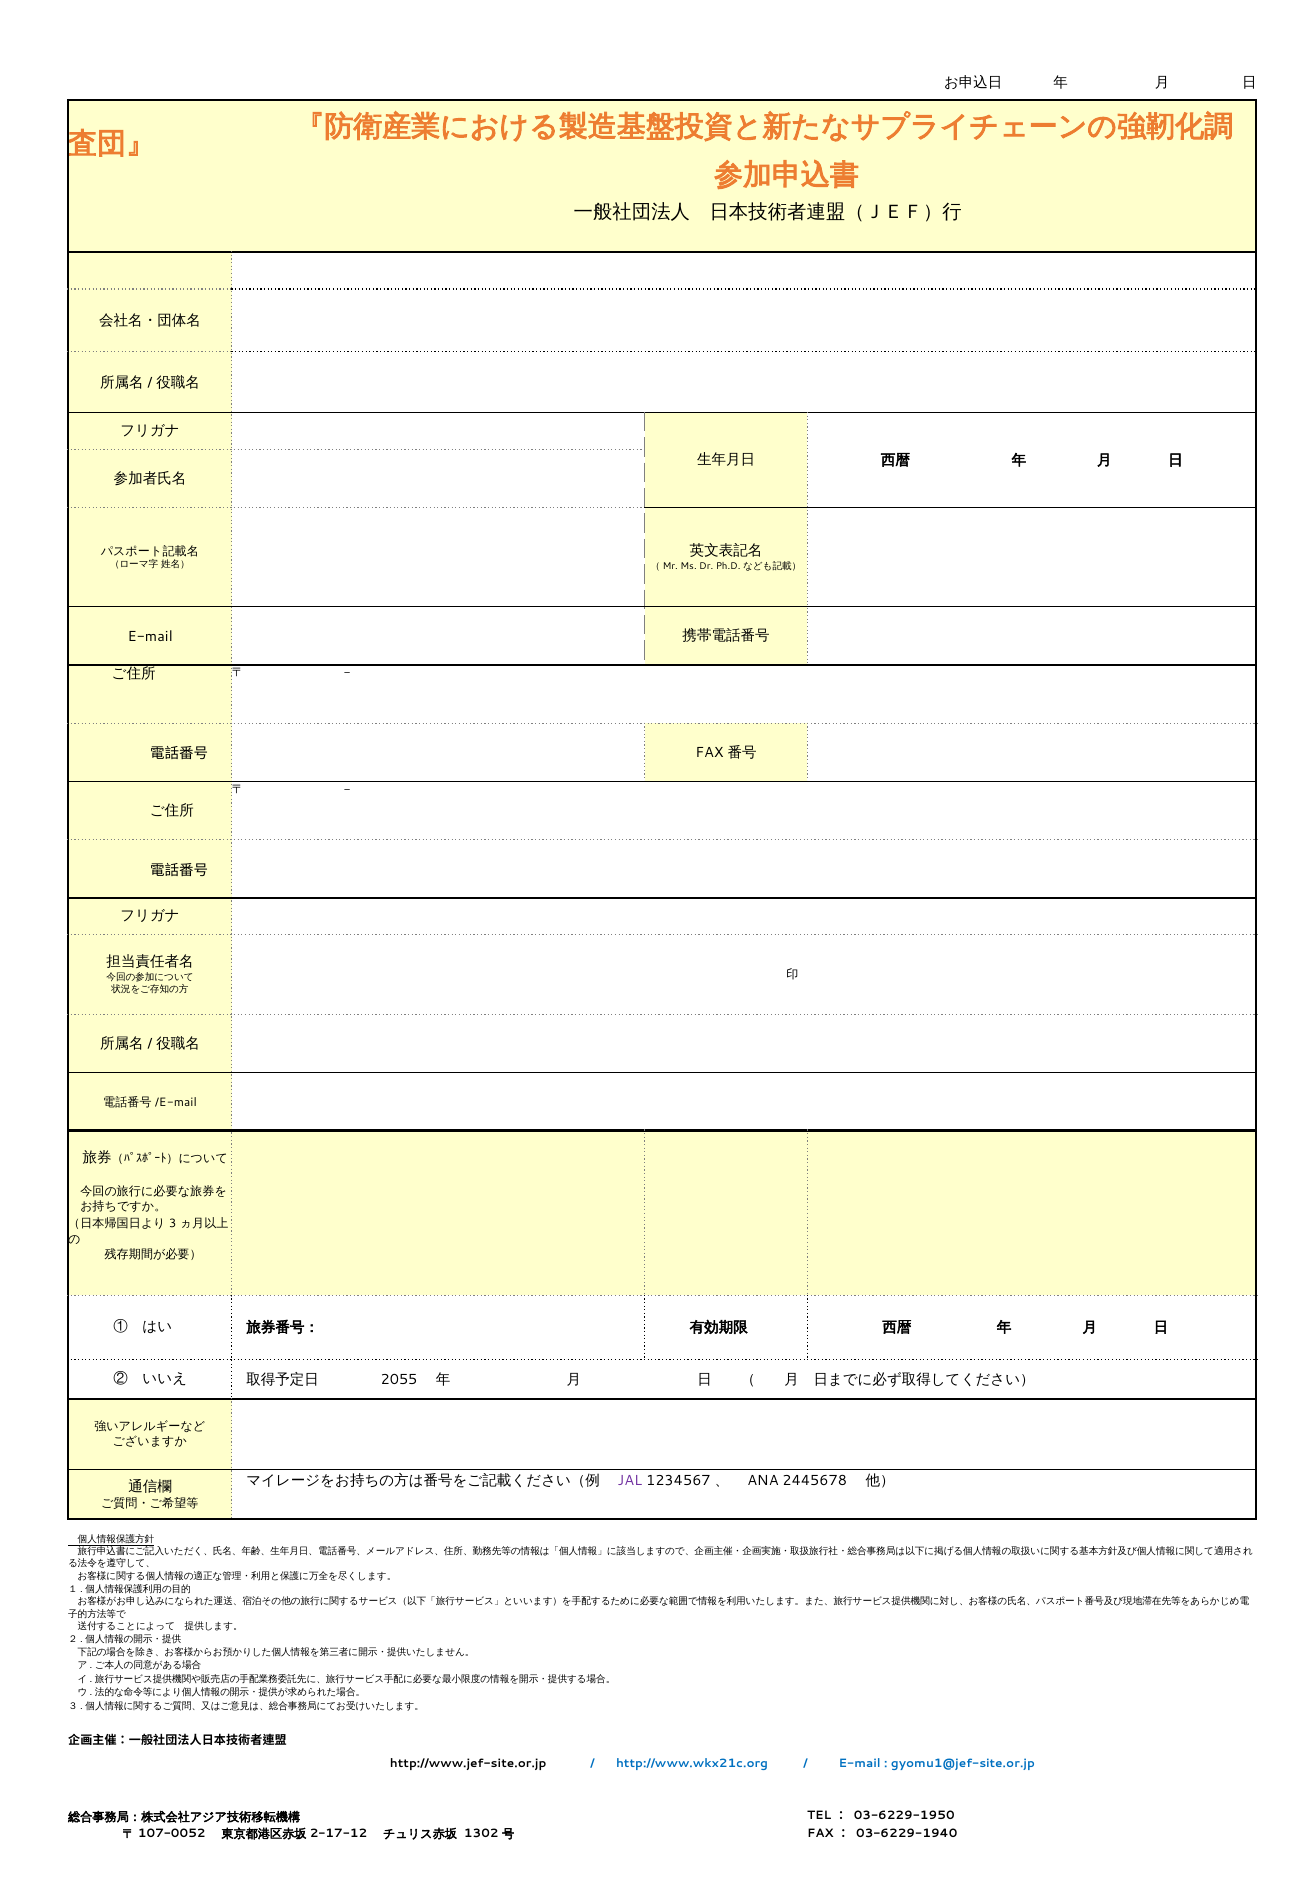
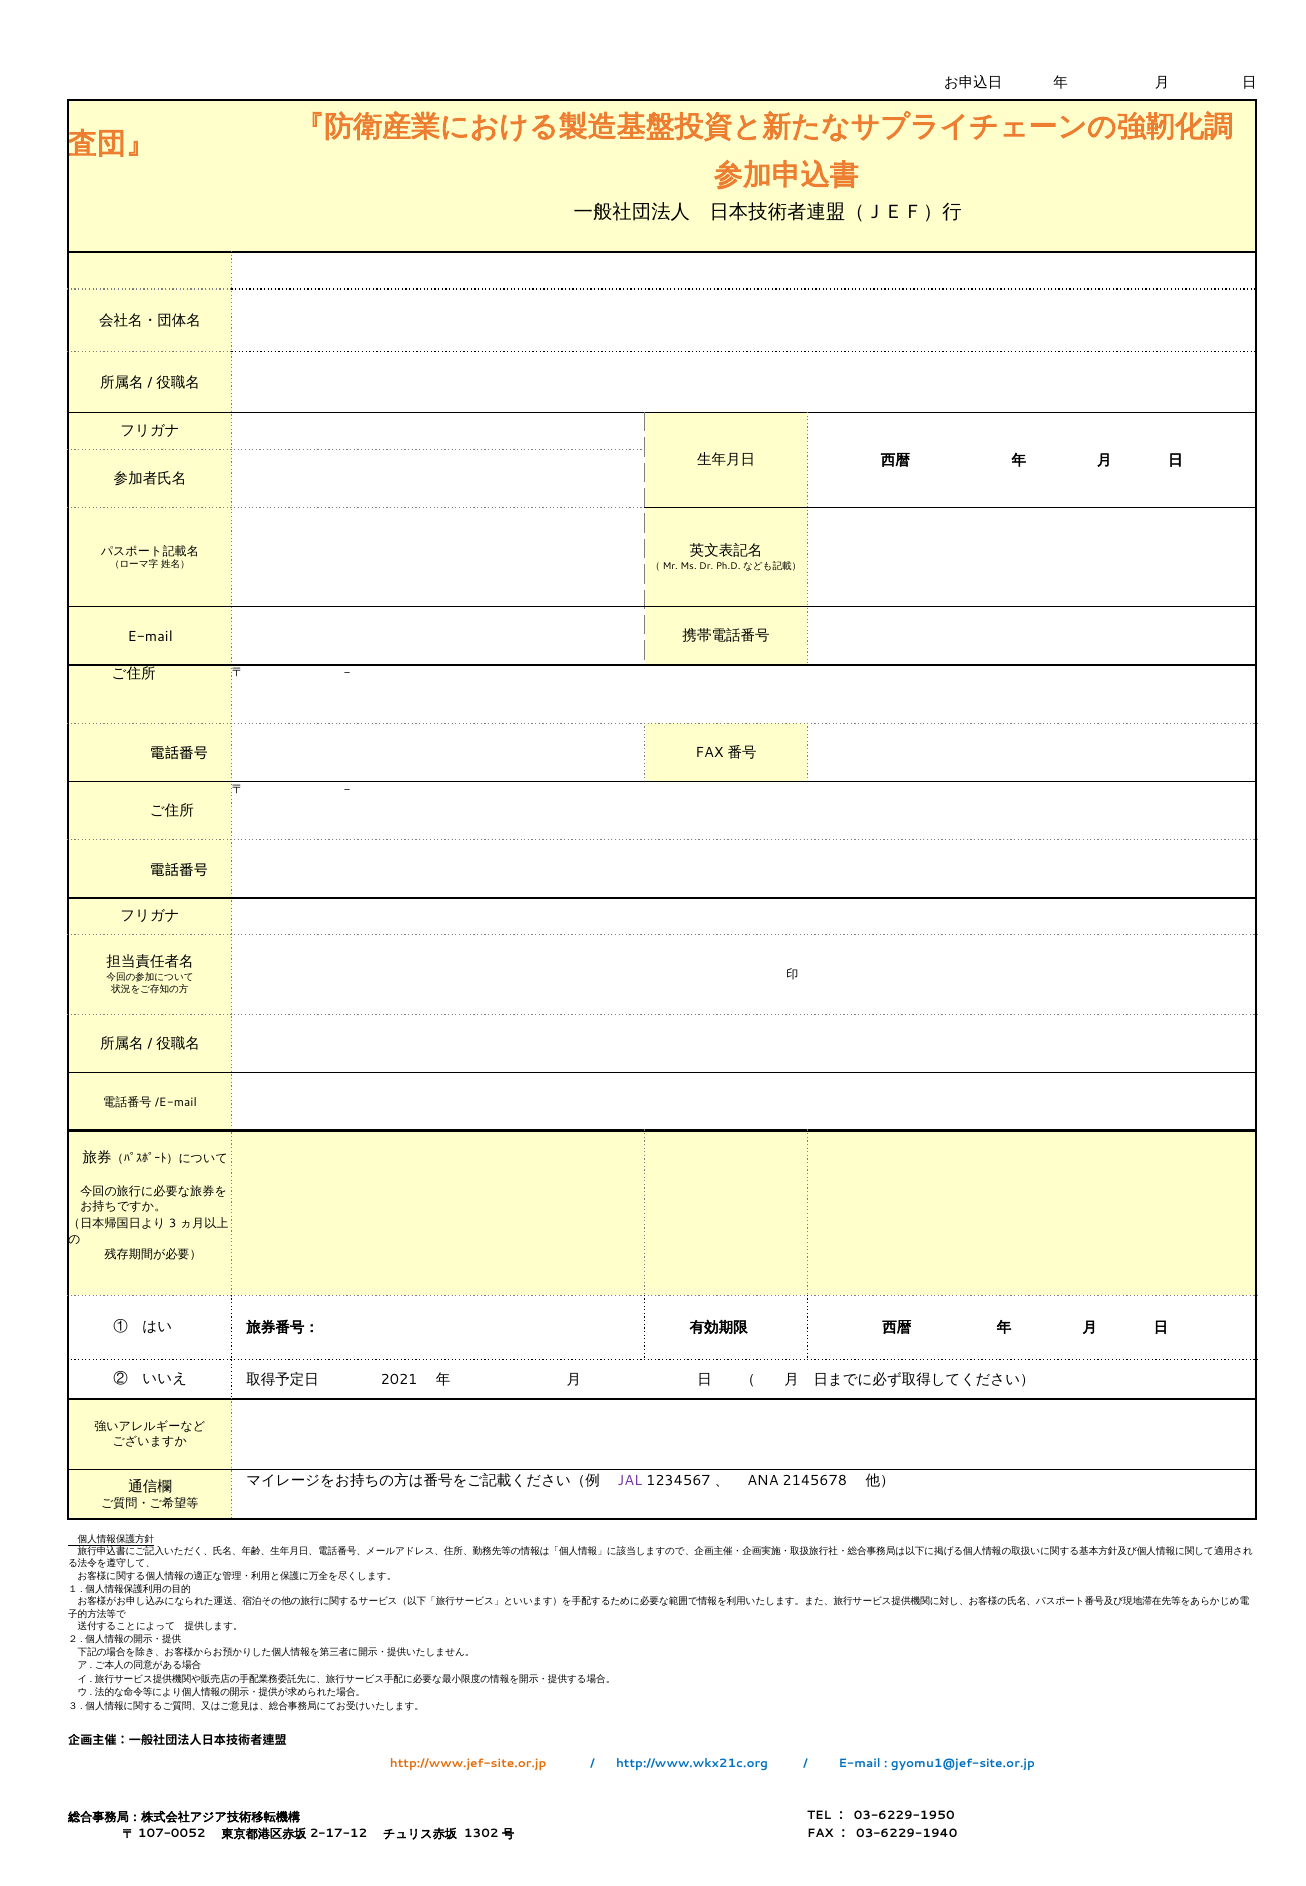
2055: 2055 -> 2021 (399, 1380)
2445678: 2445678 -> 2145678 (815, 1481)
http://www.jef-site.or.jp colour: black -> orange (468, 1764)
